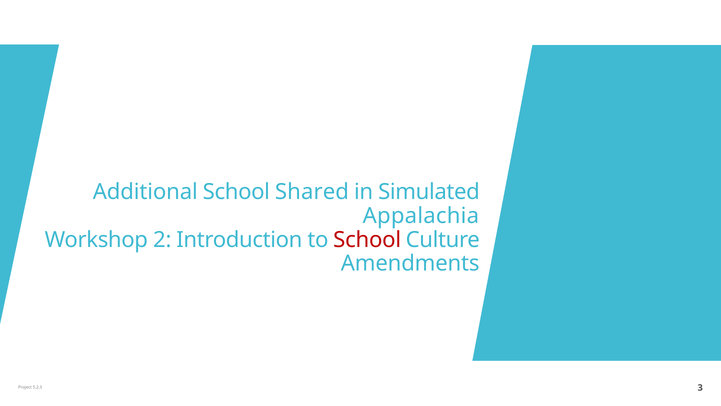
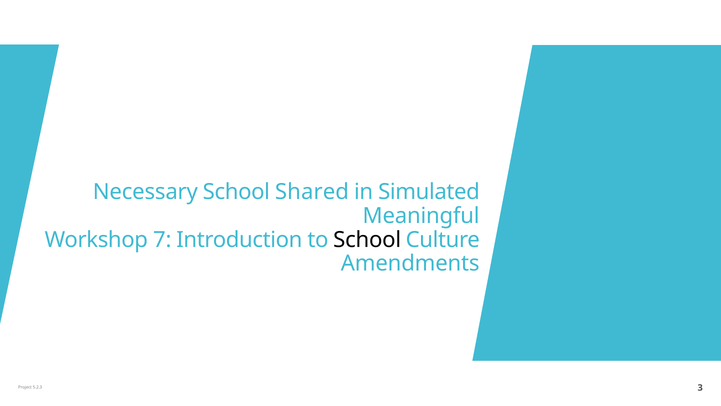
Additional: Additional -> Necessary (145, 192)
Appalachia: Appalachia -> Meaningful (421, 215)
2: 2 -> 7 (162, 239)
School colour: red -> black (367, 239)
